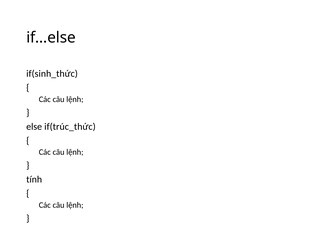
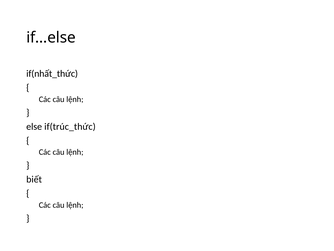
if(sinh_thức: if(sinh_thức -> if(nhất_thức (52, 74)
tính: tính -> biết (34, 179)
